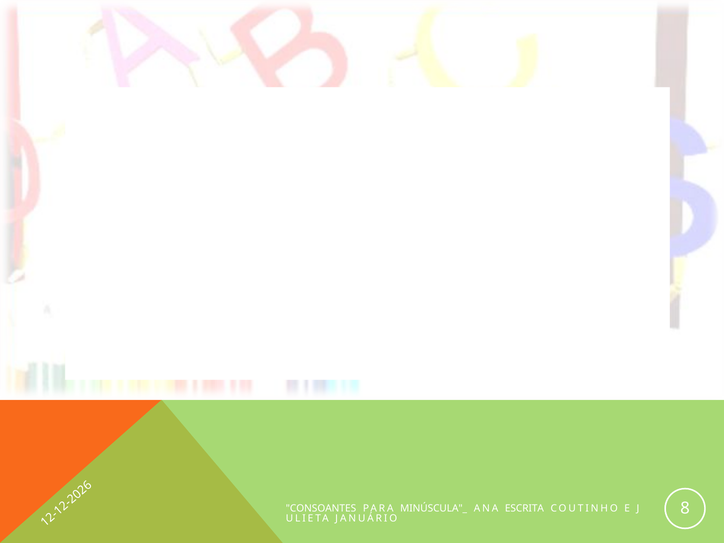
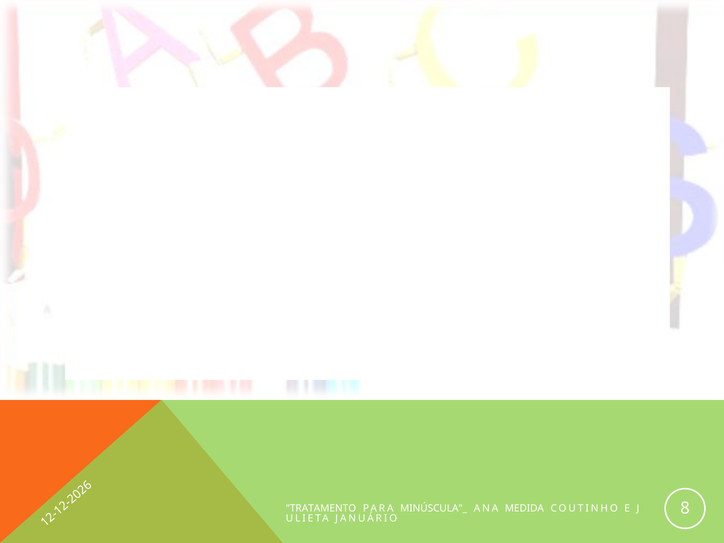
CONSOANTES: CONSOANTES -> TRATAMENTO (321, 508)
ESCRITA: ESCRITA -> MEDIDA (524, 508)
